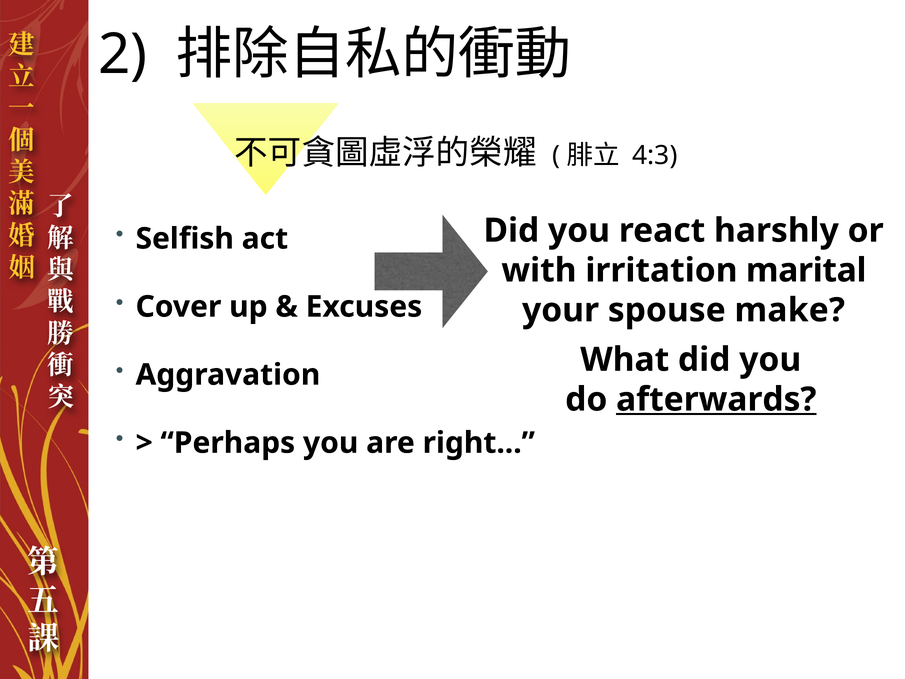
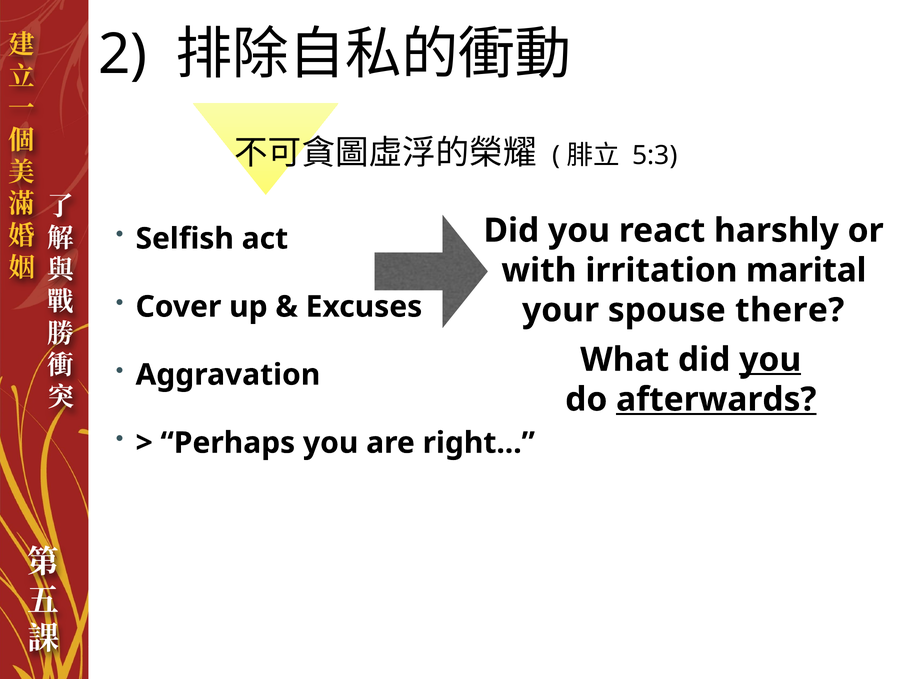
4:3: 4:3 -> 5:3 (655, 156)
make: make -> there (790, 310)
you underline: none -> present (770, 360)
